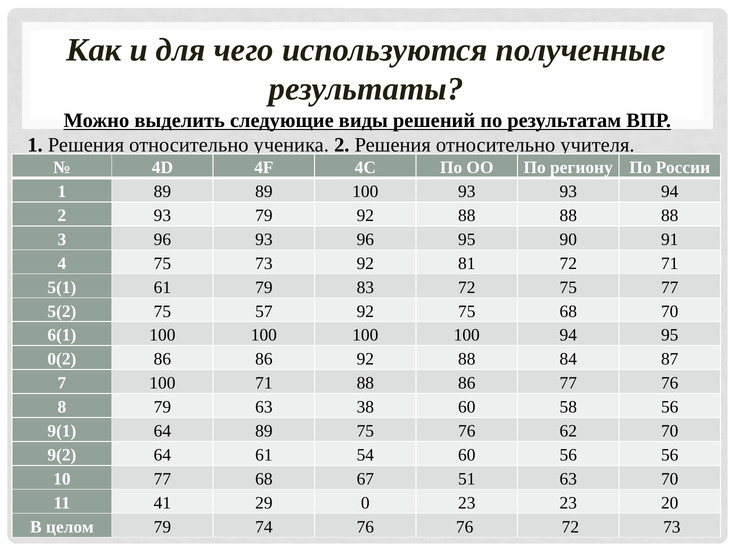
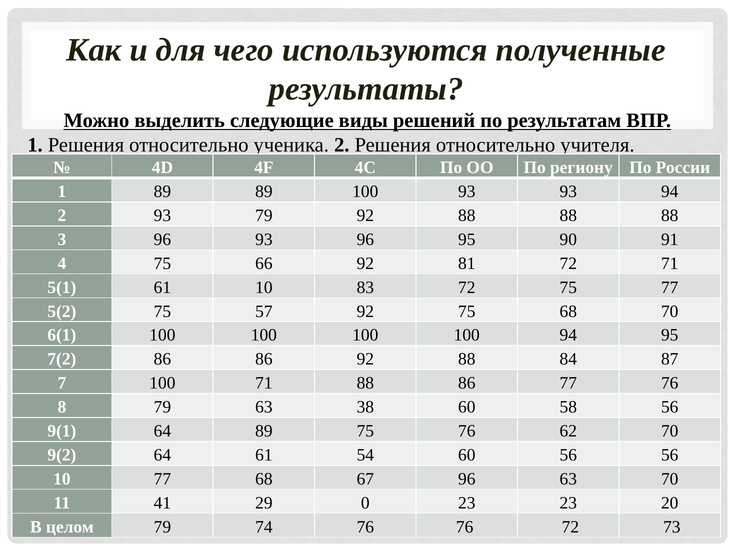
75 73: 73 -> 66 (264, 263)
61 79: 79 -> 10 (264, 287)
0(2: 0(2 -> 7(2 (62, 359)
67 51: 51 -> 96 (467, 479)
